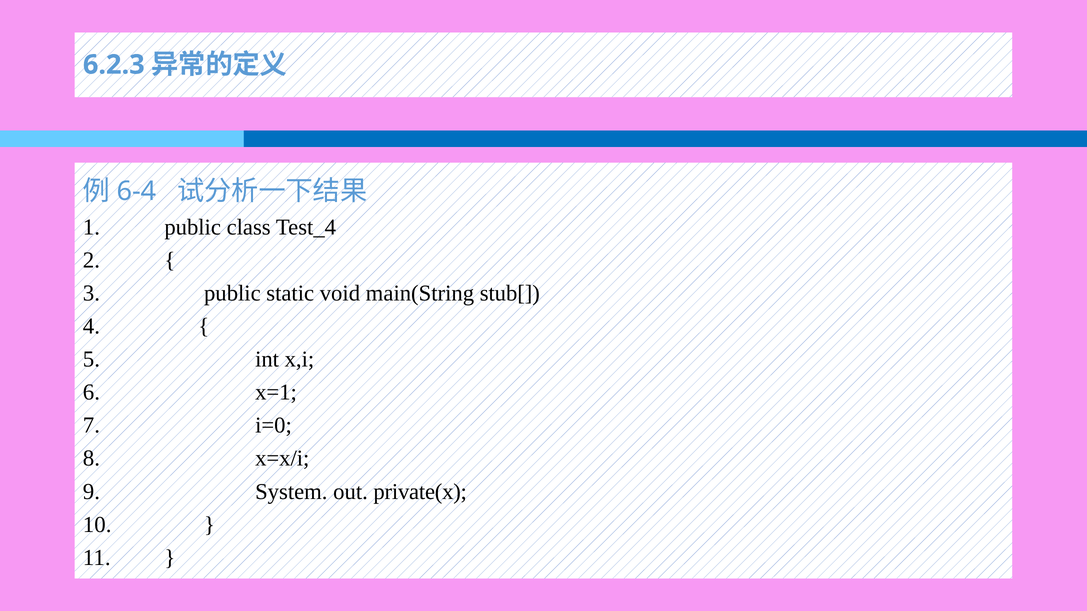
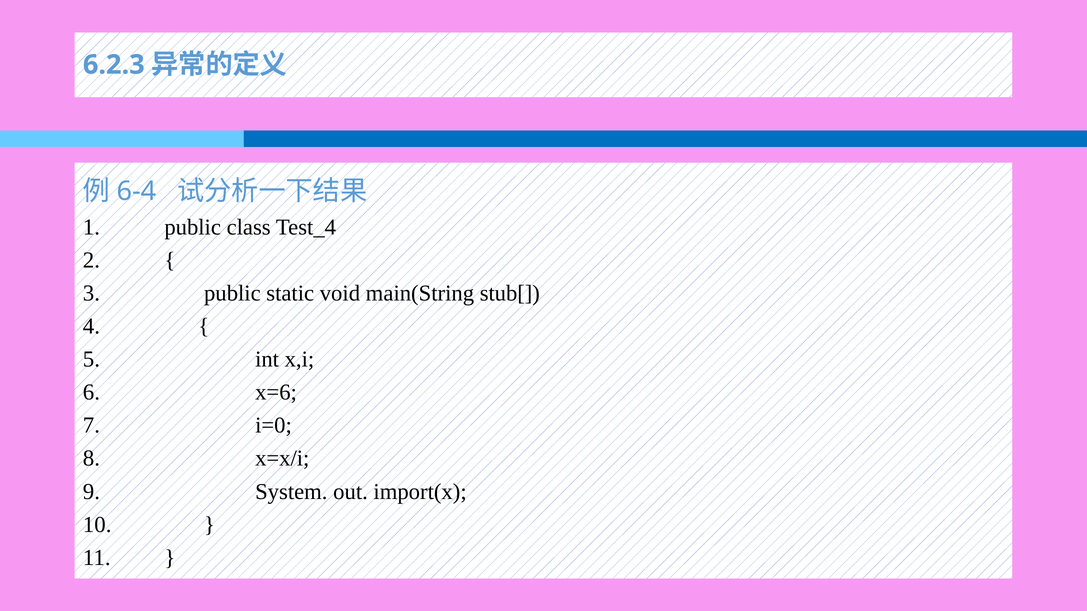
x=1: x=1 -> x=6 (276, 393)
private(x: private(x -> import(x (420, 492)
